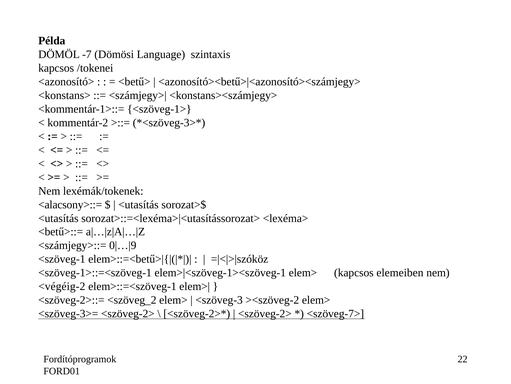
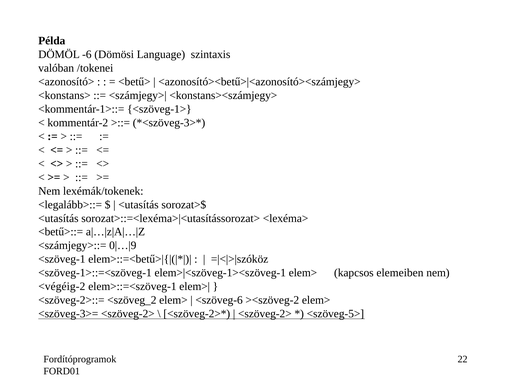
-7: -7 -> -6 (87, 54)
kapcsos: kapcsos -> valóban (56, 68)
<alacsony>::=: <alacsony>::= -> <legalább>::= (70, 204)
<szöveg-3: <szöveg-3 -> <szöveg-6 (219, 300)
<szöveg-7>: <szöveg-7> -> <szöveg-5> (335, 313)
